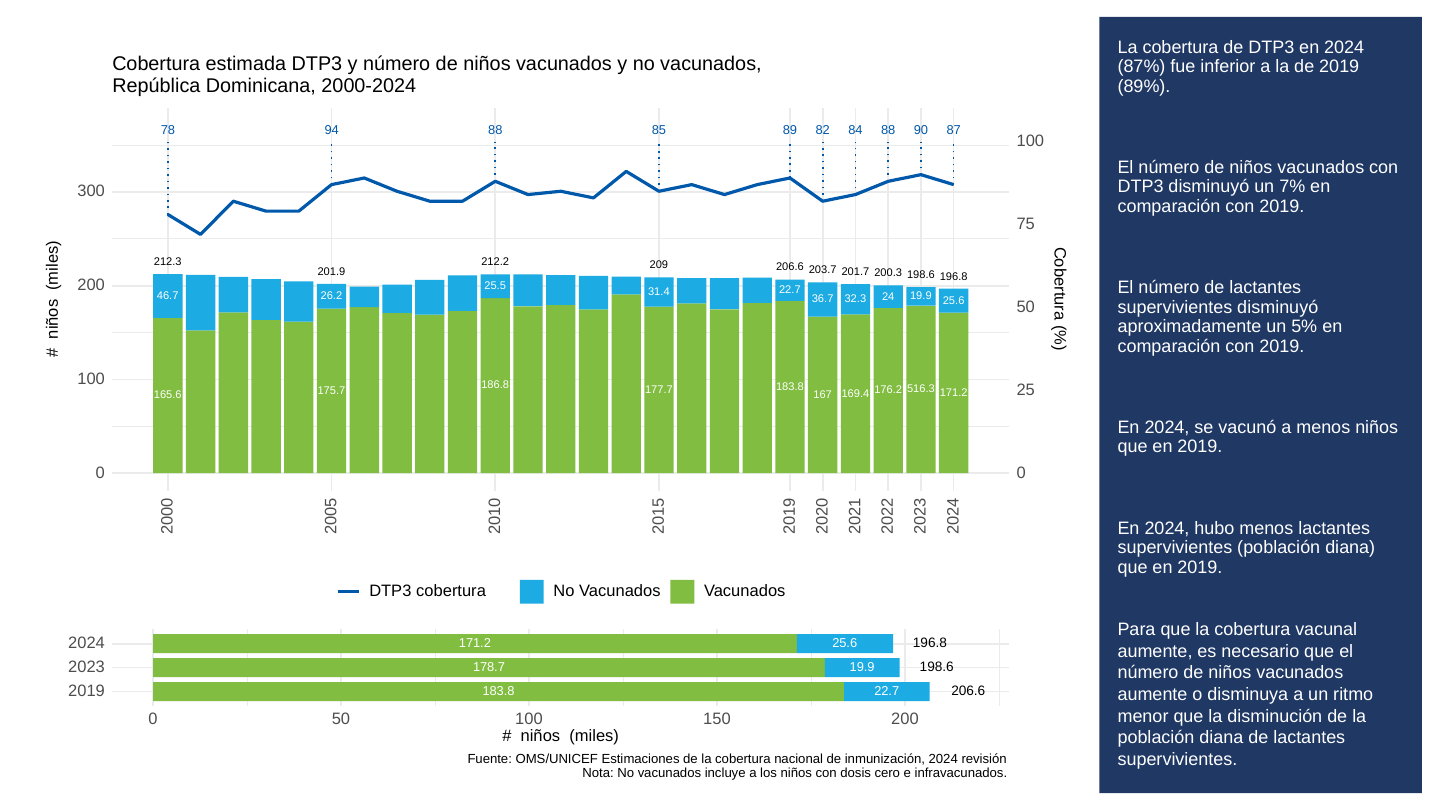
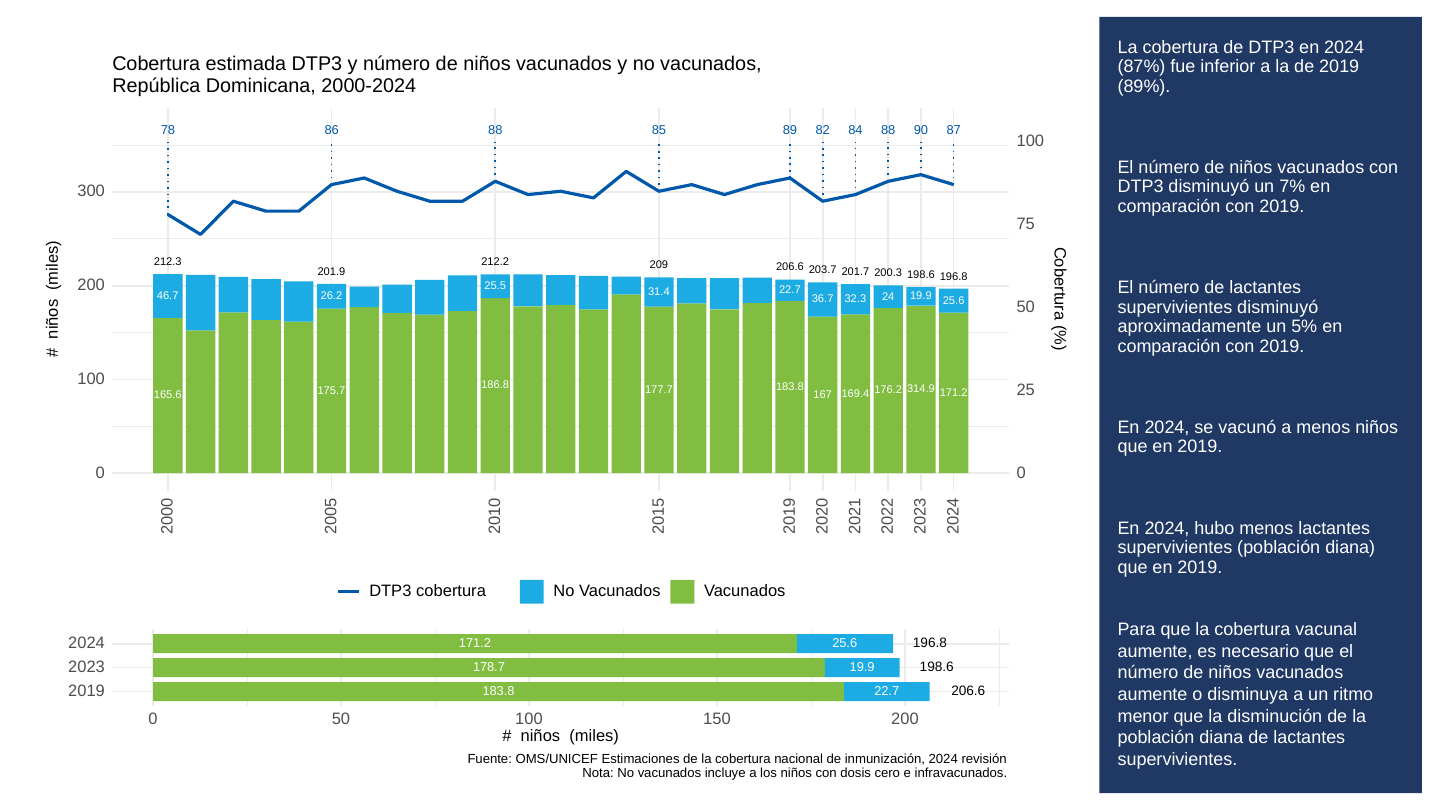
94: 94 -> 86 (332, 130)
516.3: 516.3 -> 314.9 (921, 389)
